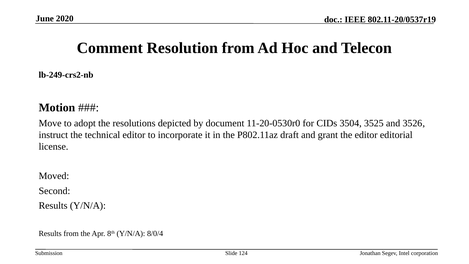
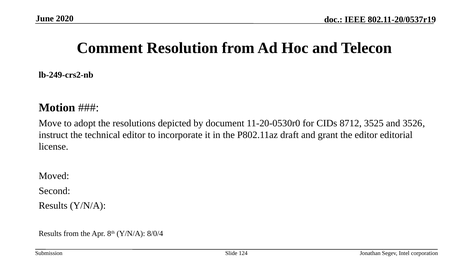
3504: 3504 -> 8712 (351, 123)
